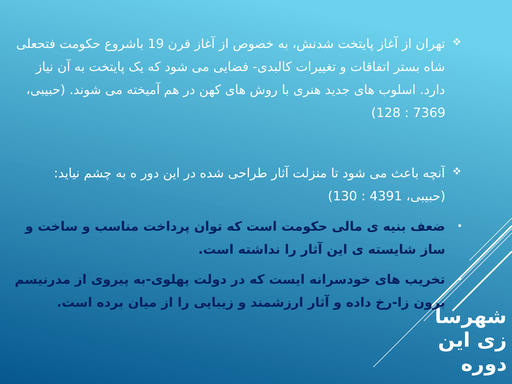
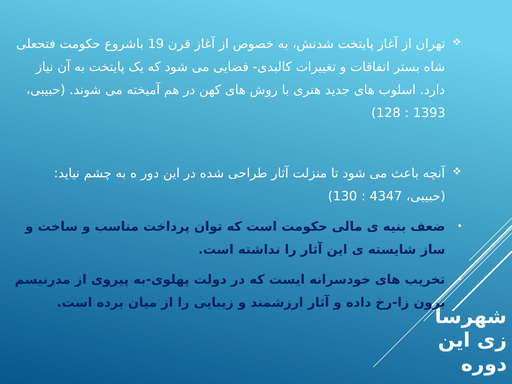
7369: 7369 -> 1393 (429, 113)
4391: 4391 -> 4347 (386, 196)
